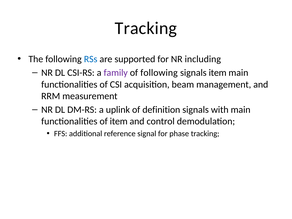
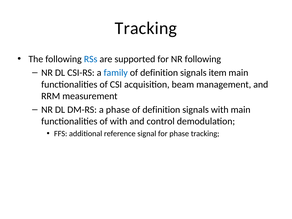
NR including: including -> following (203, 59)
family colour: purple -> blue (116, 73)
following: following -> definition (159, 73)
a uplink: uplink -> phase (118, 110)
of item: item -> with (119, 121)
